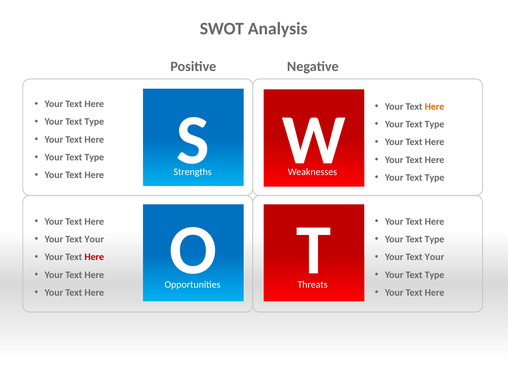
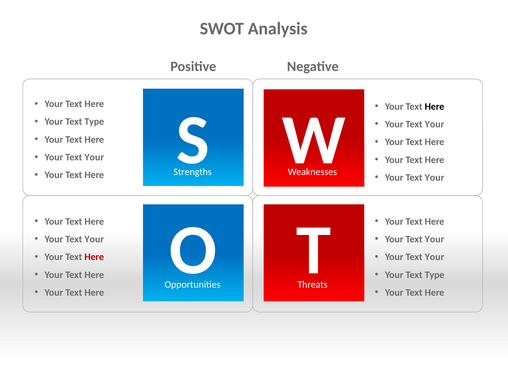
Here colour: orange -> black (434, 106)
Type: Type -> Your (434, 124)
Type: Type -> Your (94, 157)
Type: Type -> Your (434, 178)
Type: Type -> Your (434, 239)
